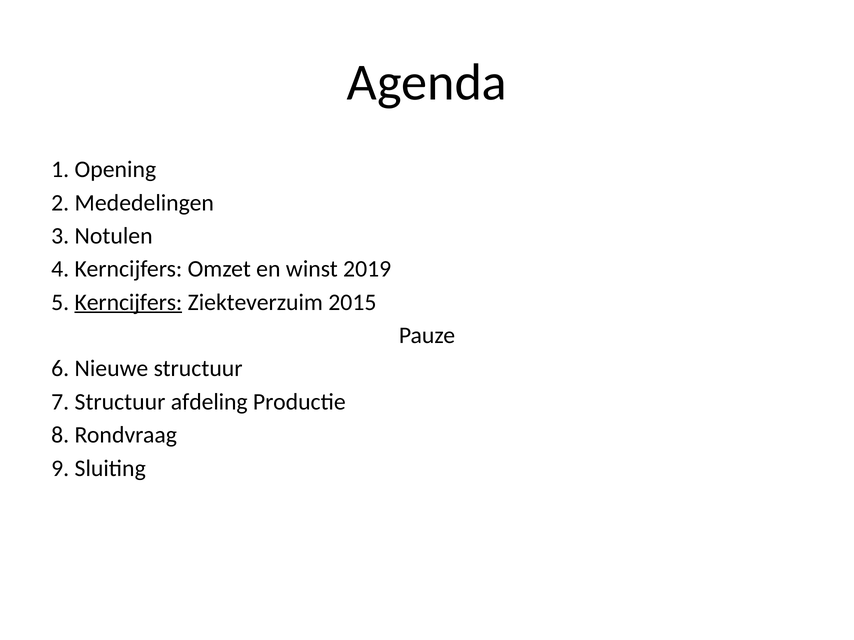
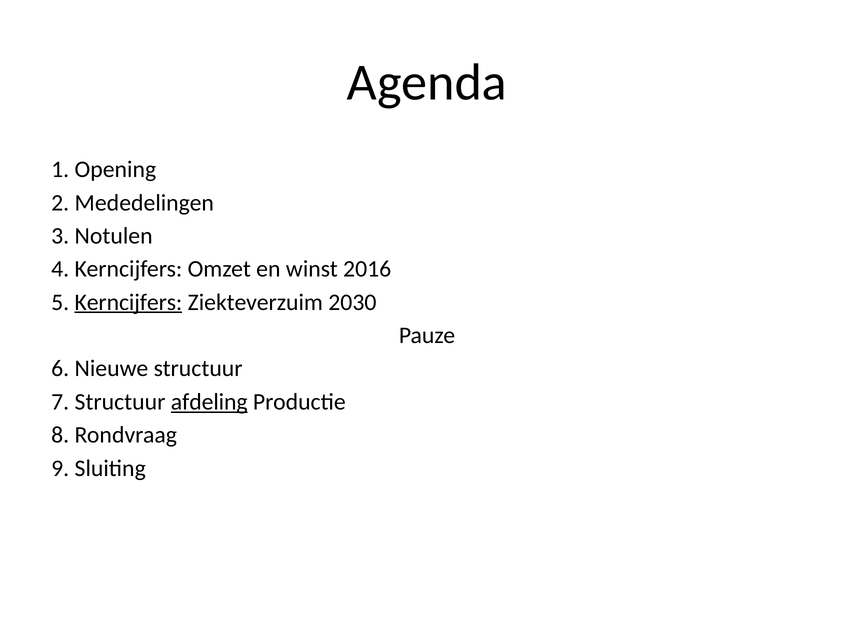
2019: 2019 -> 2016 (367, 269)
2015: 2015 -> 2030 (352, 302)
afdeling underline: none -> present (209, 402)
